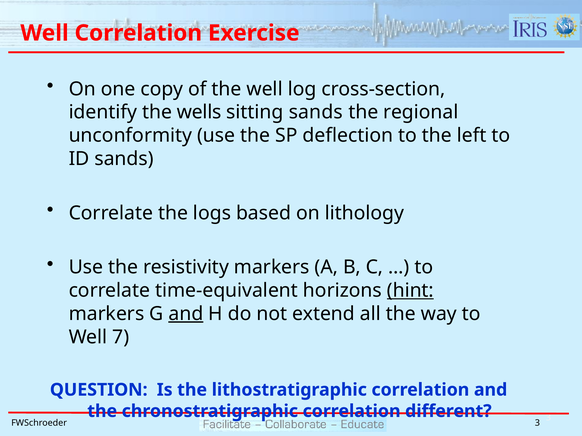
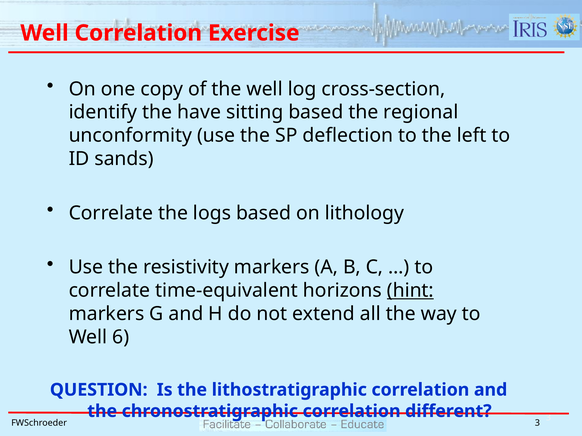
wells: wells -> have (199, 112)
sitting sands: sands -> based (316, 112)
and underline: present -> none (186, 314)
7: 7 -> 6 (121, 337)
